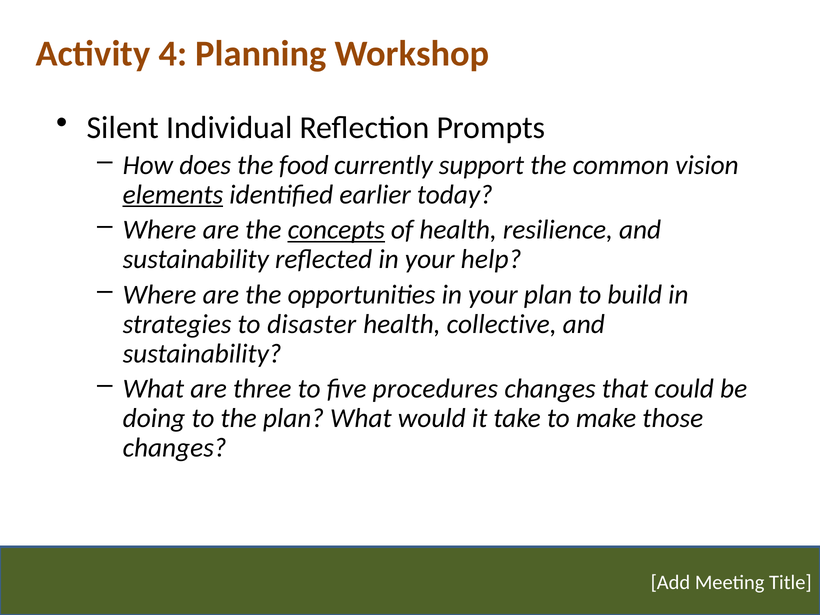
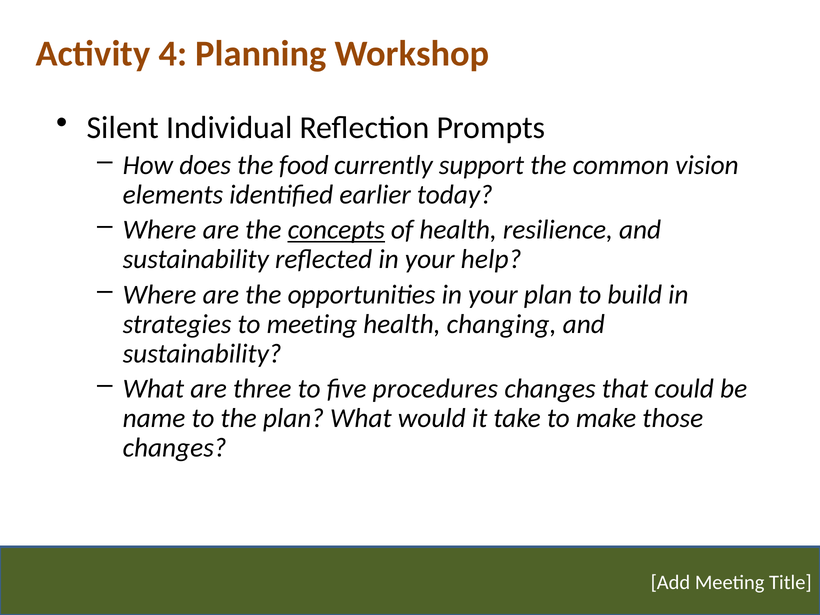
elements underline: present -> none (173, 195)
to disaster: disaster -> meeting (312, 324)
collective: collective -> changing (502, 324)
doing: doing -> name (154, 418)
